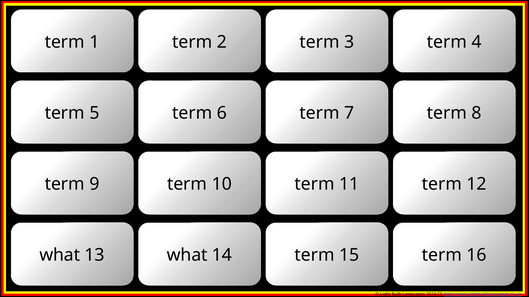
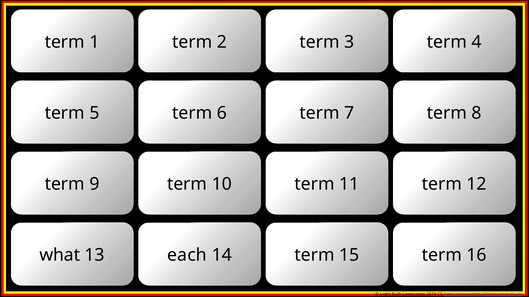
what: what -> each (187, 256)
